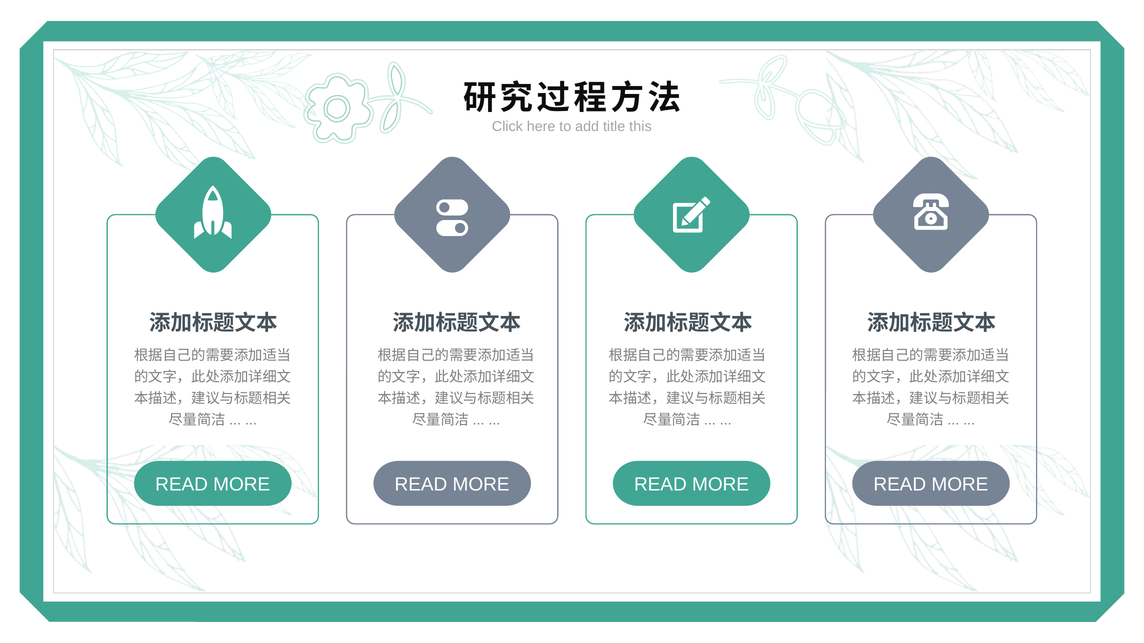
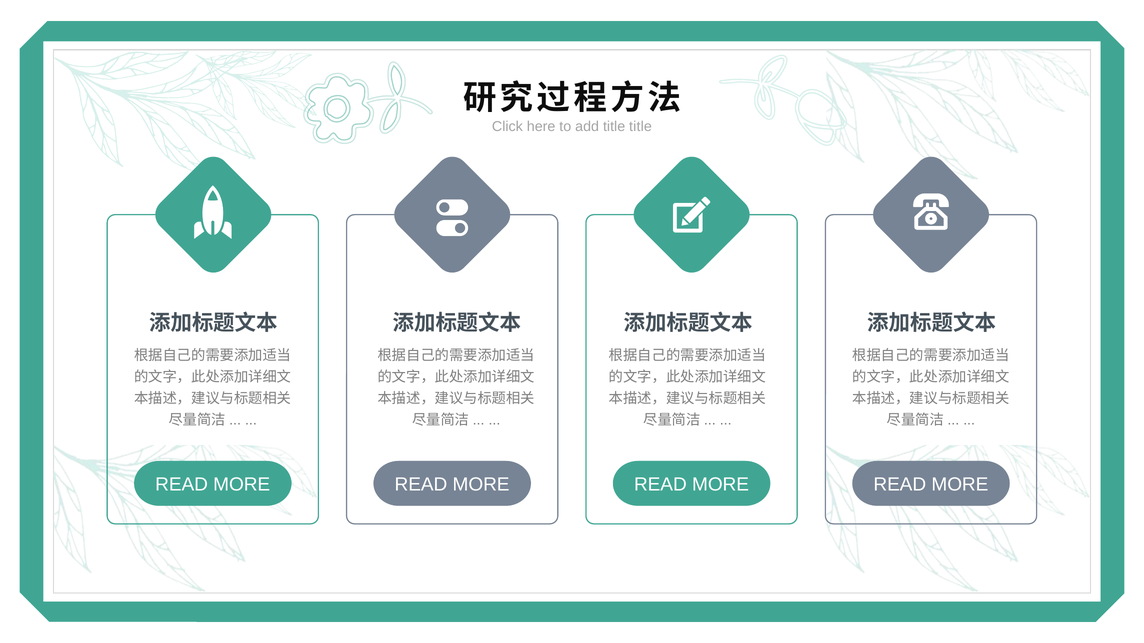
title this: this -> title (641, 127)
